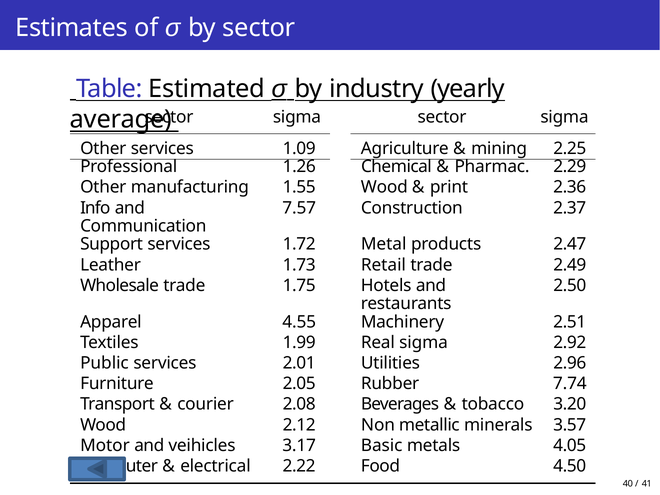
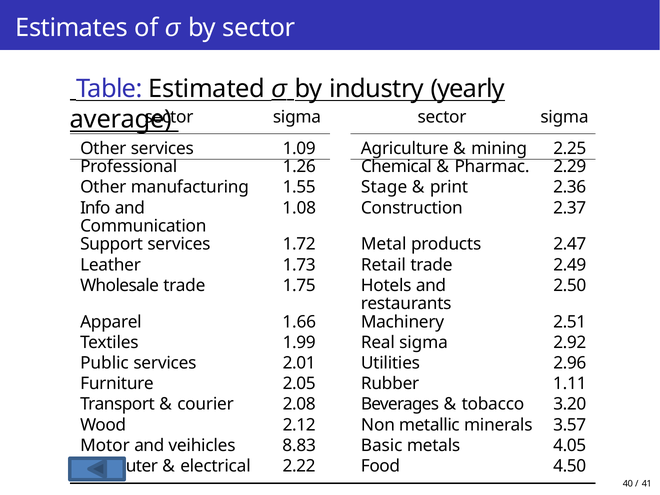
1.55 Wood: Wood -> Stage (384, 187)
7.57: 7.57 -> 1.08 (299, 208)
4.55: 4.55 -> 1.66 (299, 322)
7.74: 7.74 -> 1.11 (570, 384)
3.17: 3.17 -> 8.83 (299, 446)
